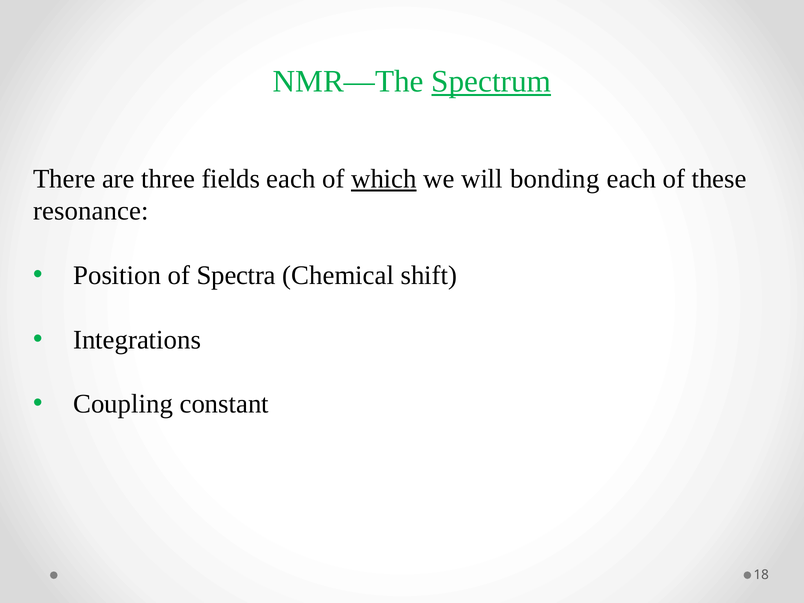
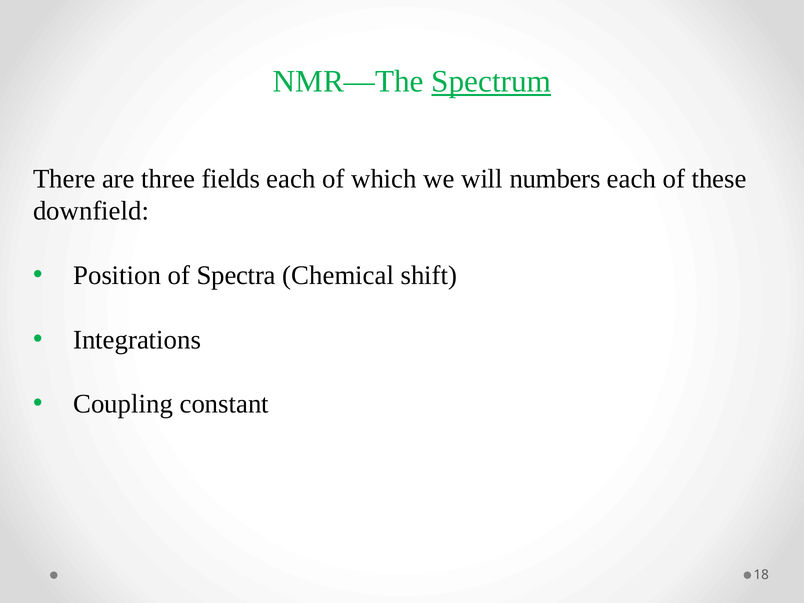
which underline: present -> none (384, 179)
bonding: bonding -> numbers (555, 179)
resonance: resonance -> downfield (91, 211)
